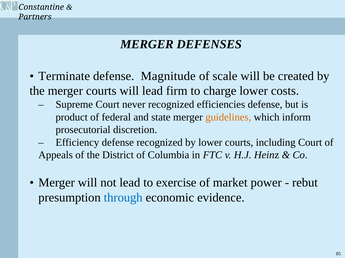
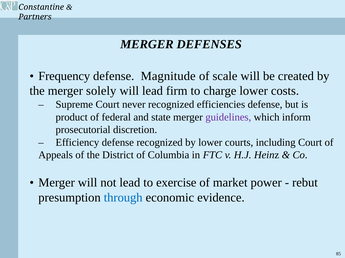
Terminate: Terminate -> Frequency (64, 76)
merger courts: courts -> solely (101, 91)
guidelines colour: orange -> purple (228, 117)
